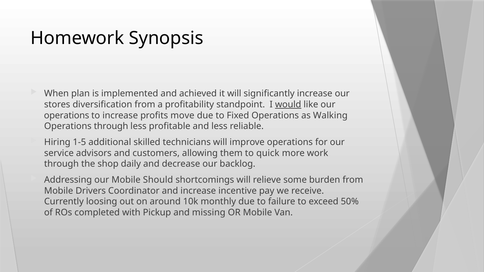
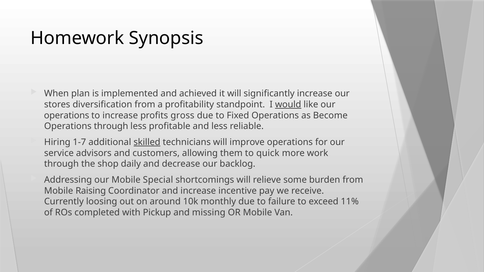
move: move -> gross (182, 115)
Walking: Walking -> Become (330, 115)
1-5: 1-5 -> 1-7 (79, 142)
skilled underline: none -> present (147, 142)
Should: Should -> Special (158, 180)
Drivers: Drivers -> Raising (91, 191)
50%: 50% -> 11% (350, 202)
